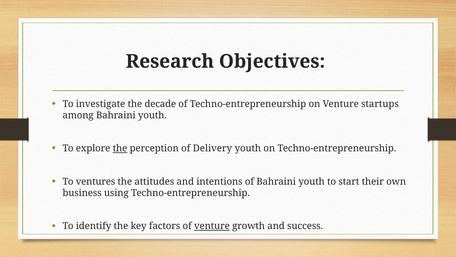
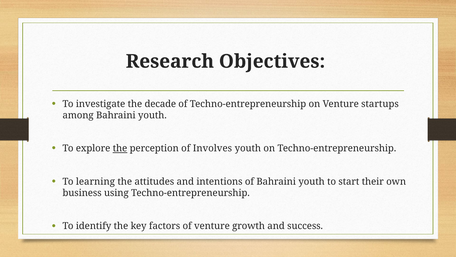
Delivery: Delivery -> Involves (212, 148)
ventures: ventures -> learning (95, 181)
venture underline: present -> none (212, 226)
